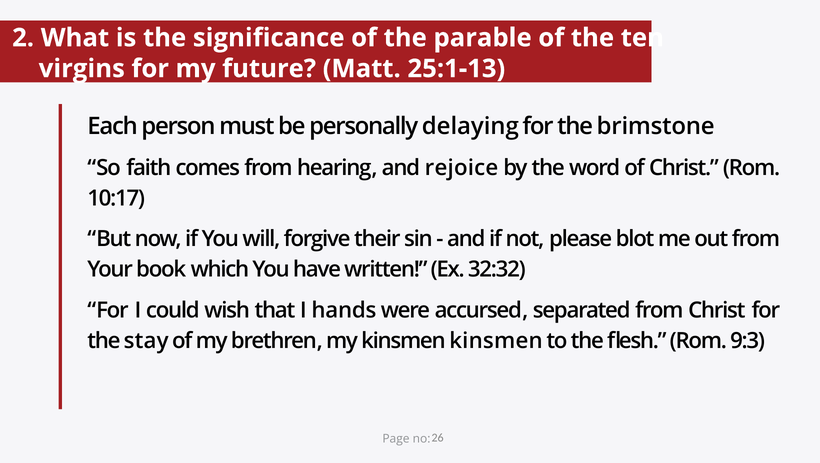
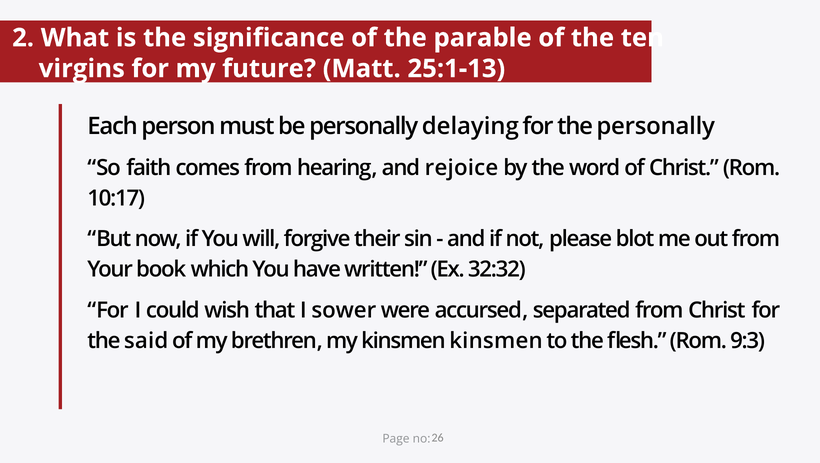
the brimstone: brimstone -> personally (656, 126)
hands: hands -> sower (344, 310)
stay: stay -> said (146, 340)
